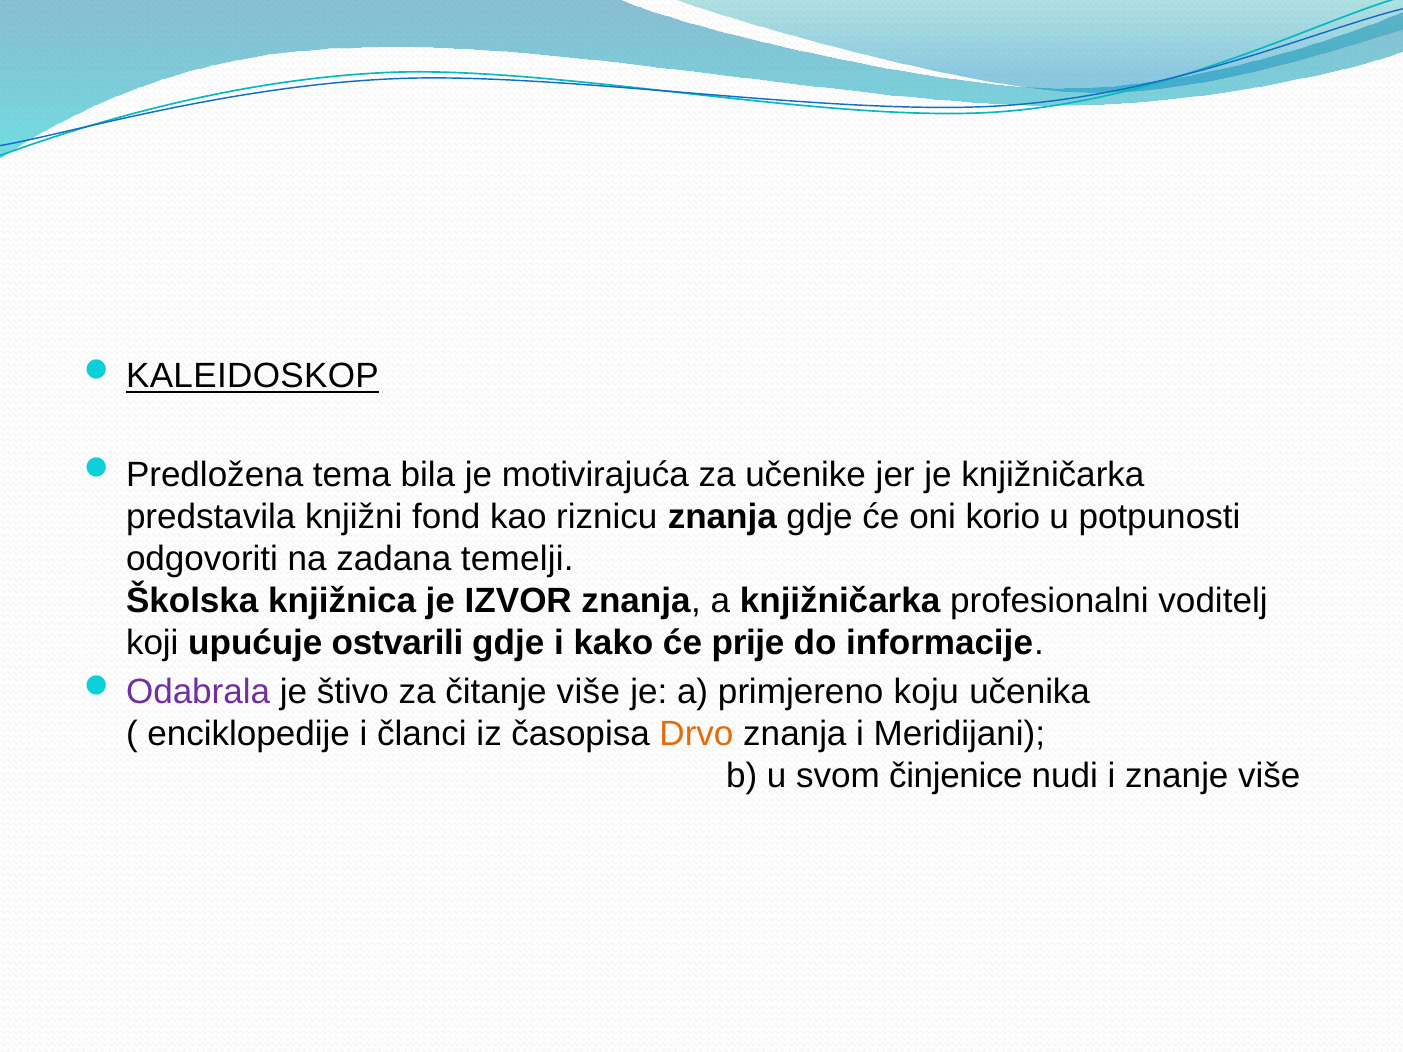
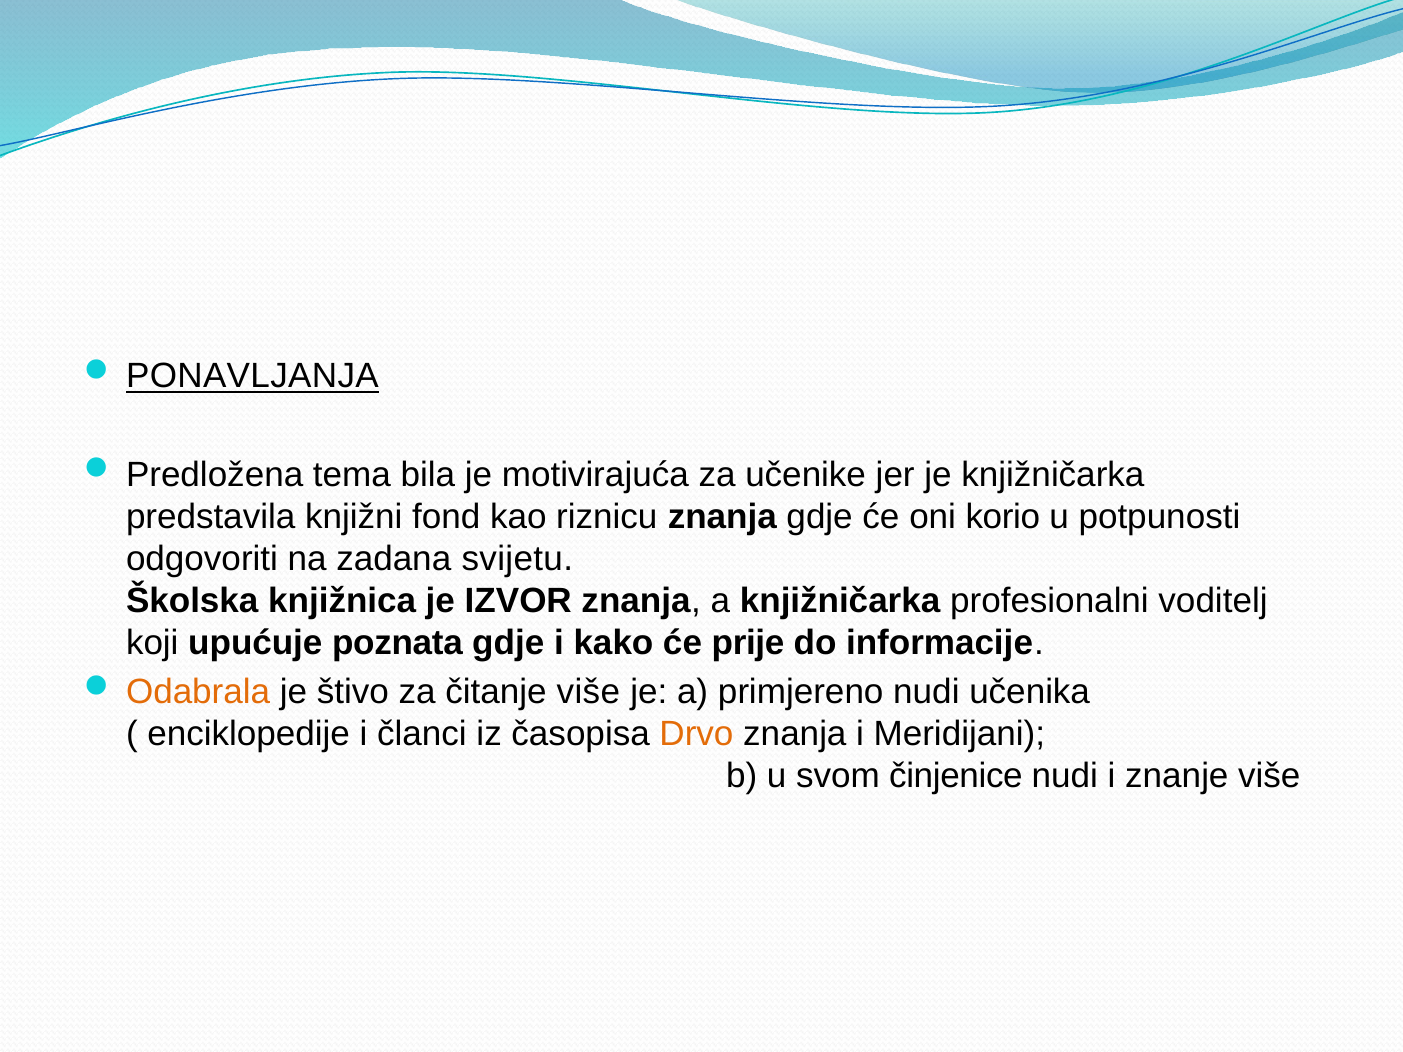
KALEIDOSKOP: KALEIDOSKOP -> PONAVLJANJA (252, 376)
temelji: temelji -> svijetu (517, 559)
ostvarili: ostvarili -> poznata (397, 643)
Odabrala colour: purple -> orange (198, 692)
primjereno koju: koju -> nudi (926, 692)
